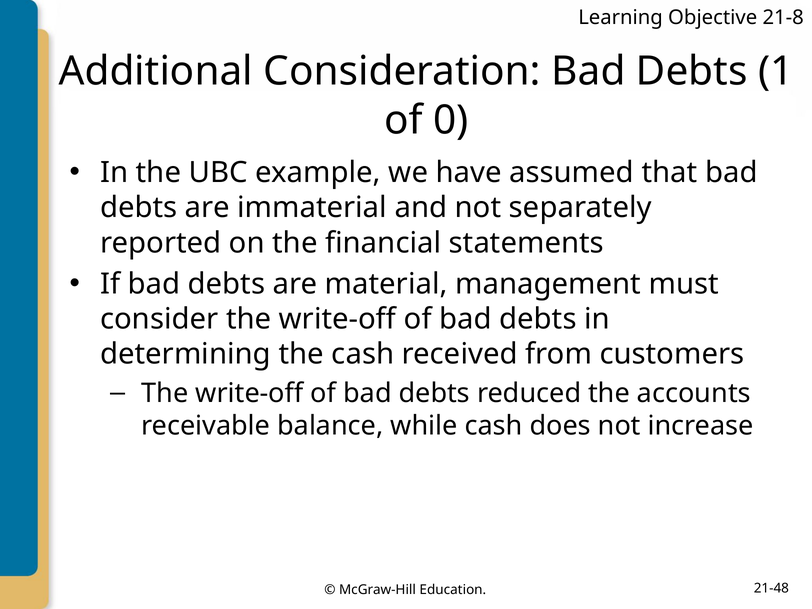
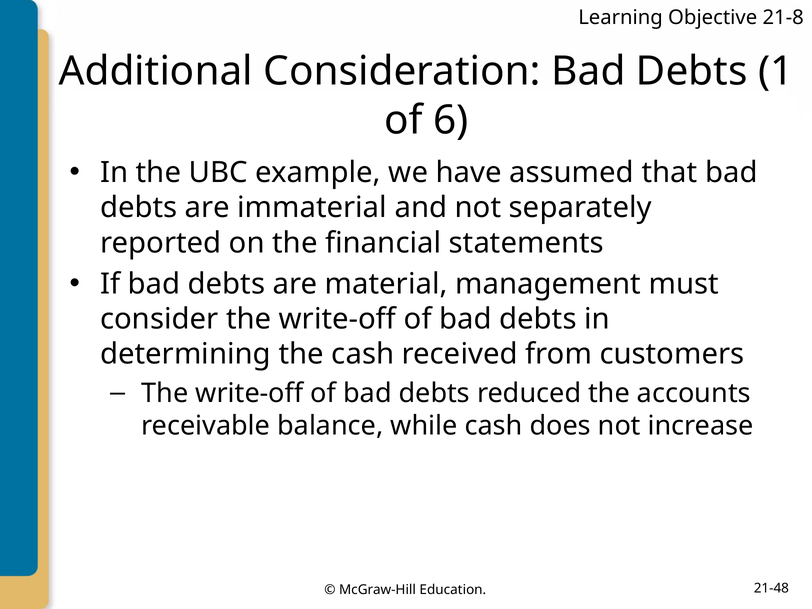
0: 0 -> 6 (451, 120)
